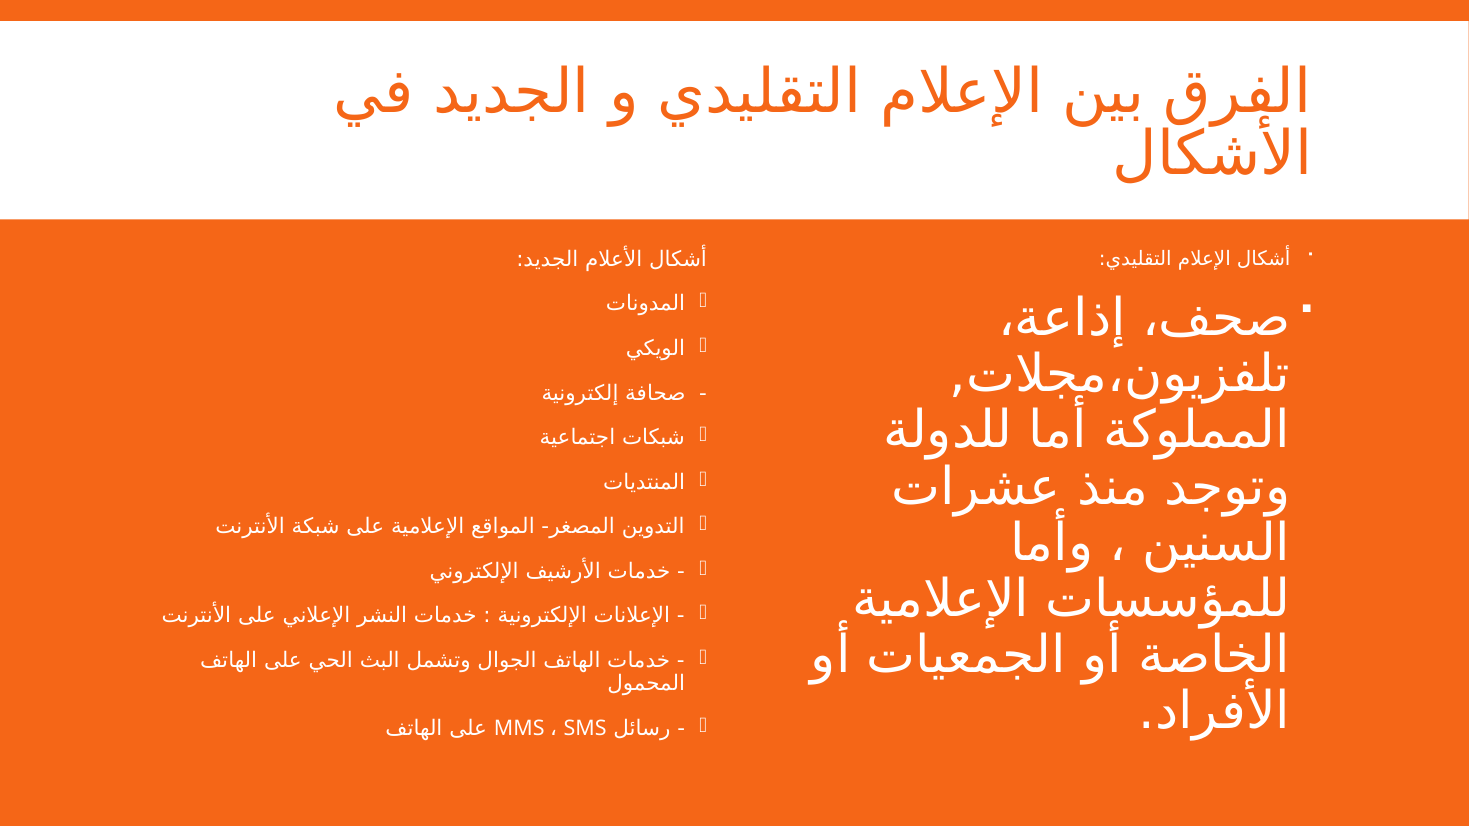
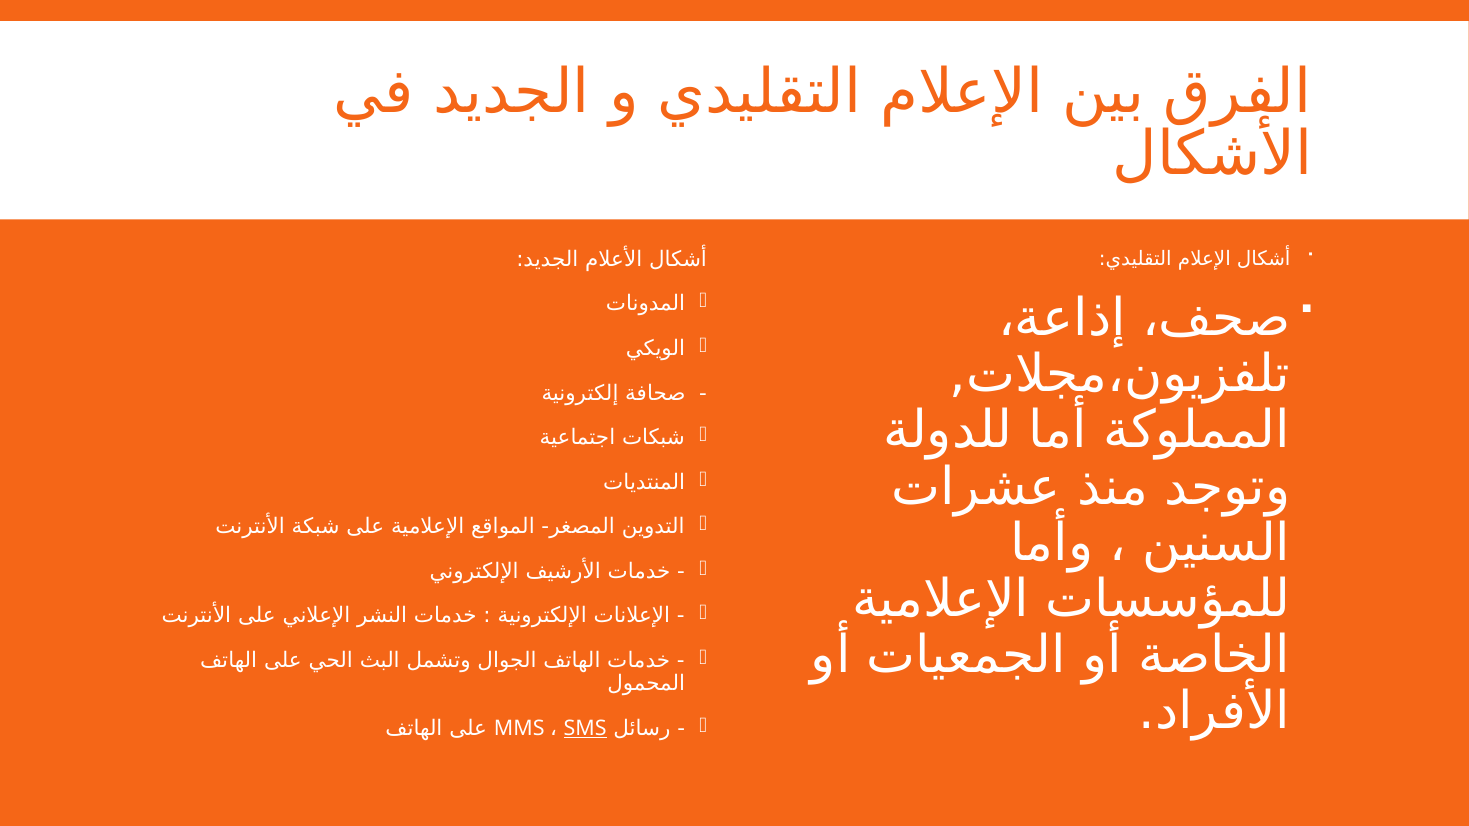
SMS underline: none -> present (585, 728)
